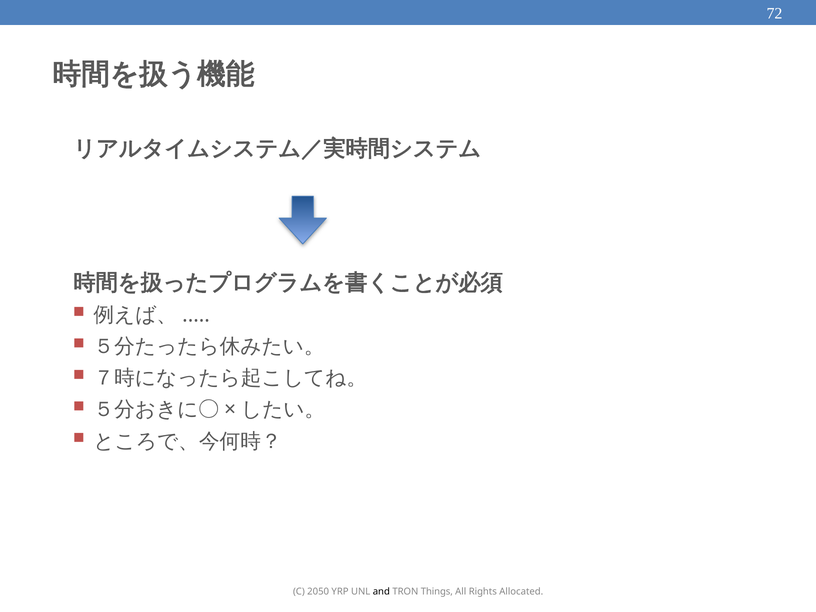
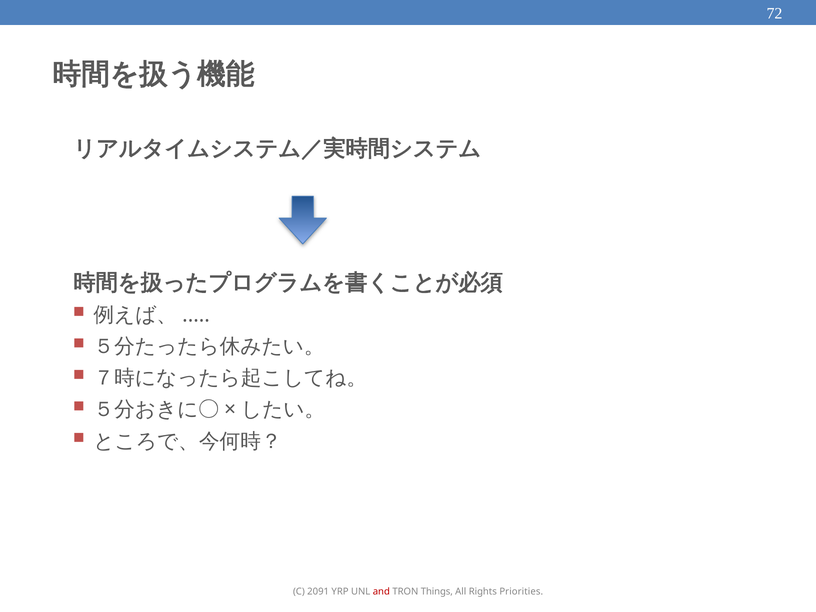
2050: 2050 -> 2091 (318, 592)
and colour: black -> red (381, 592)
Allocated: Allocated -> Priorities (521, 592)
